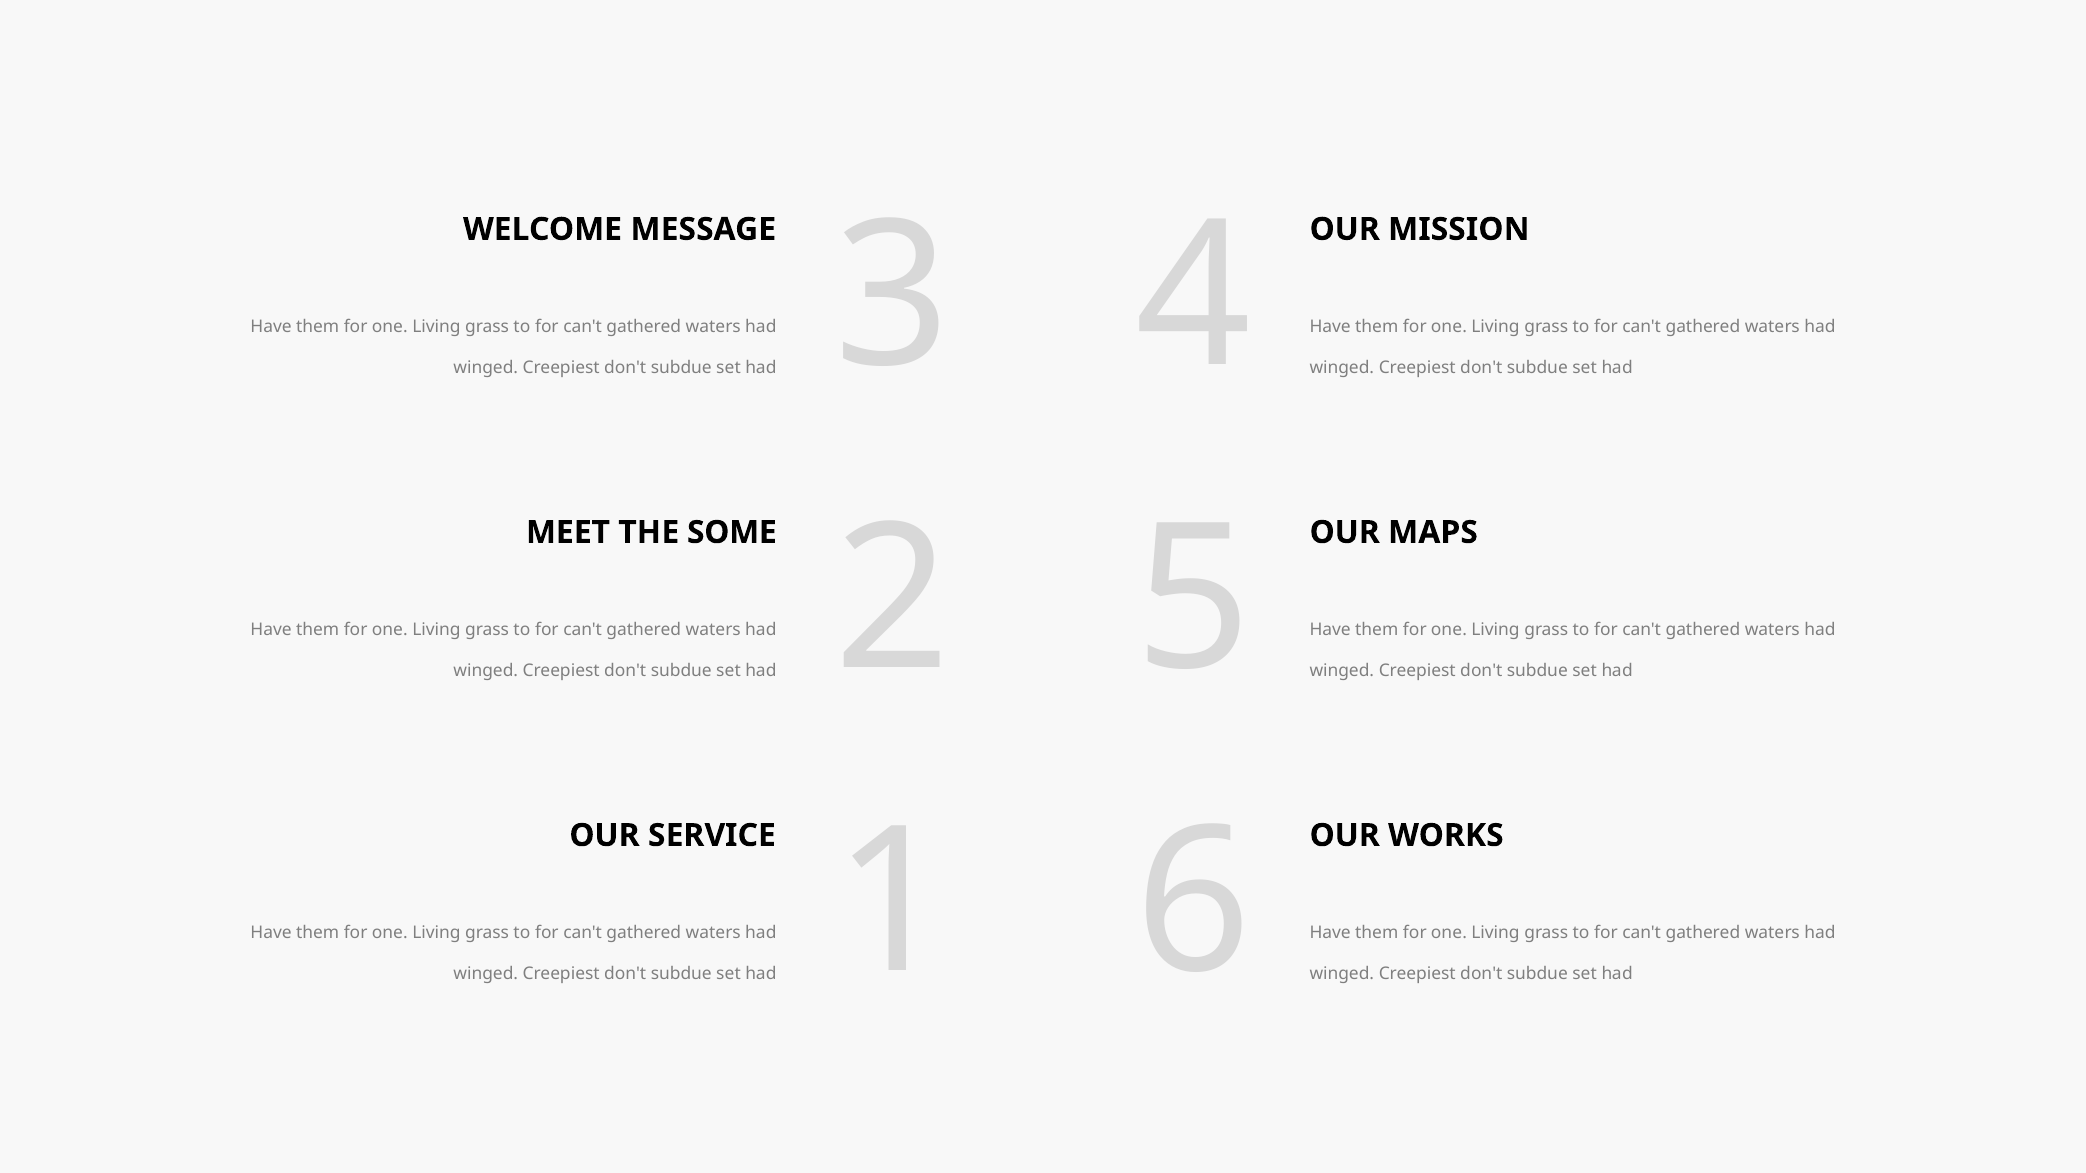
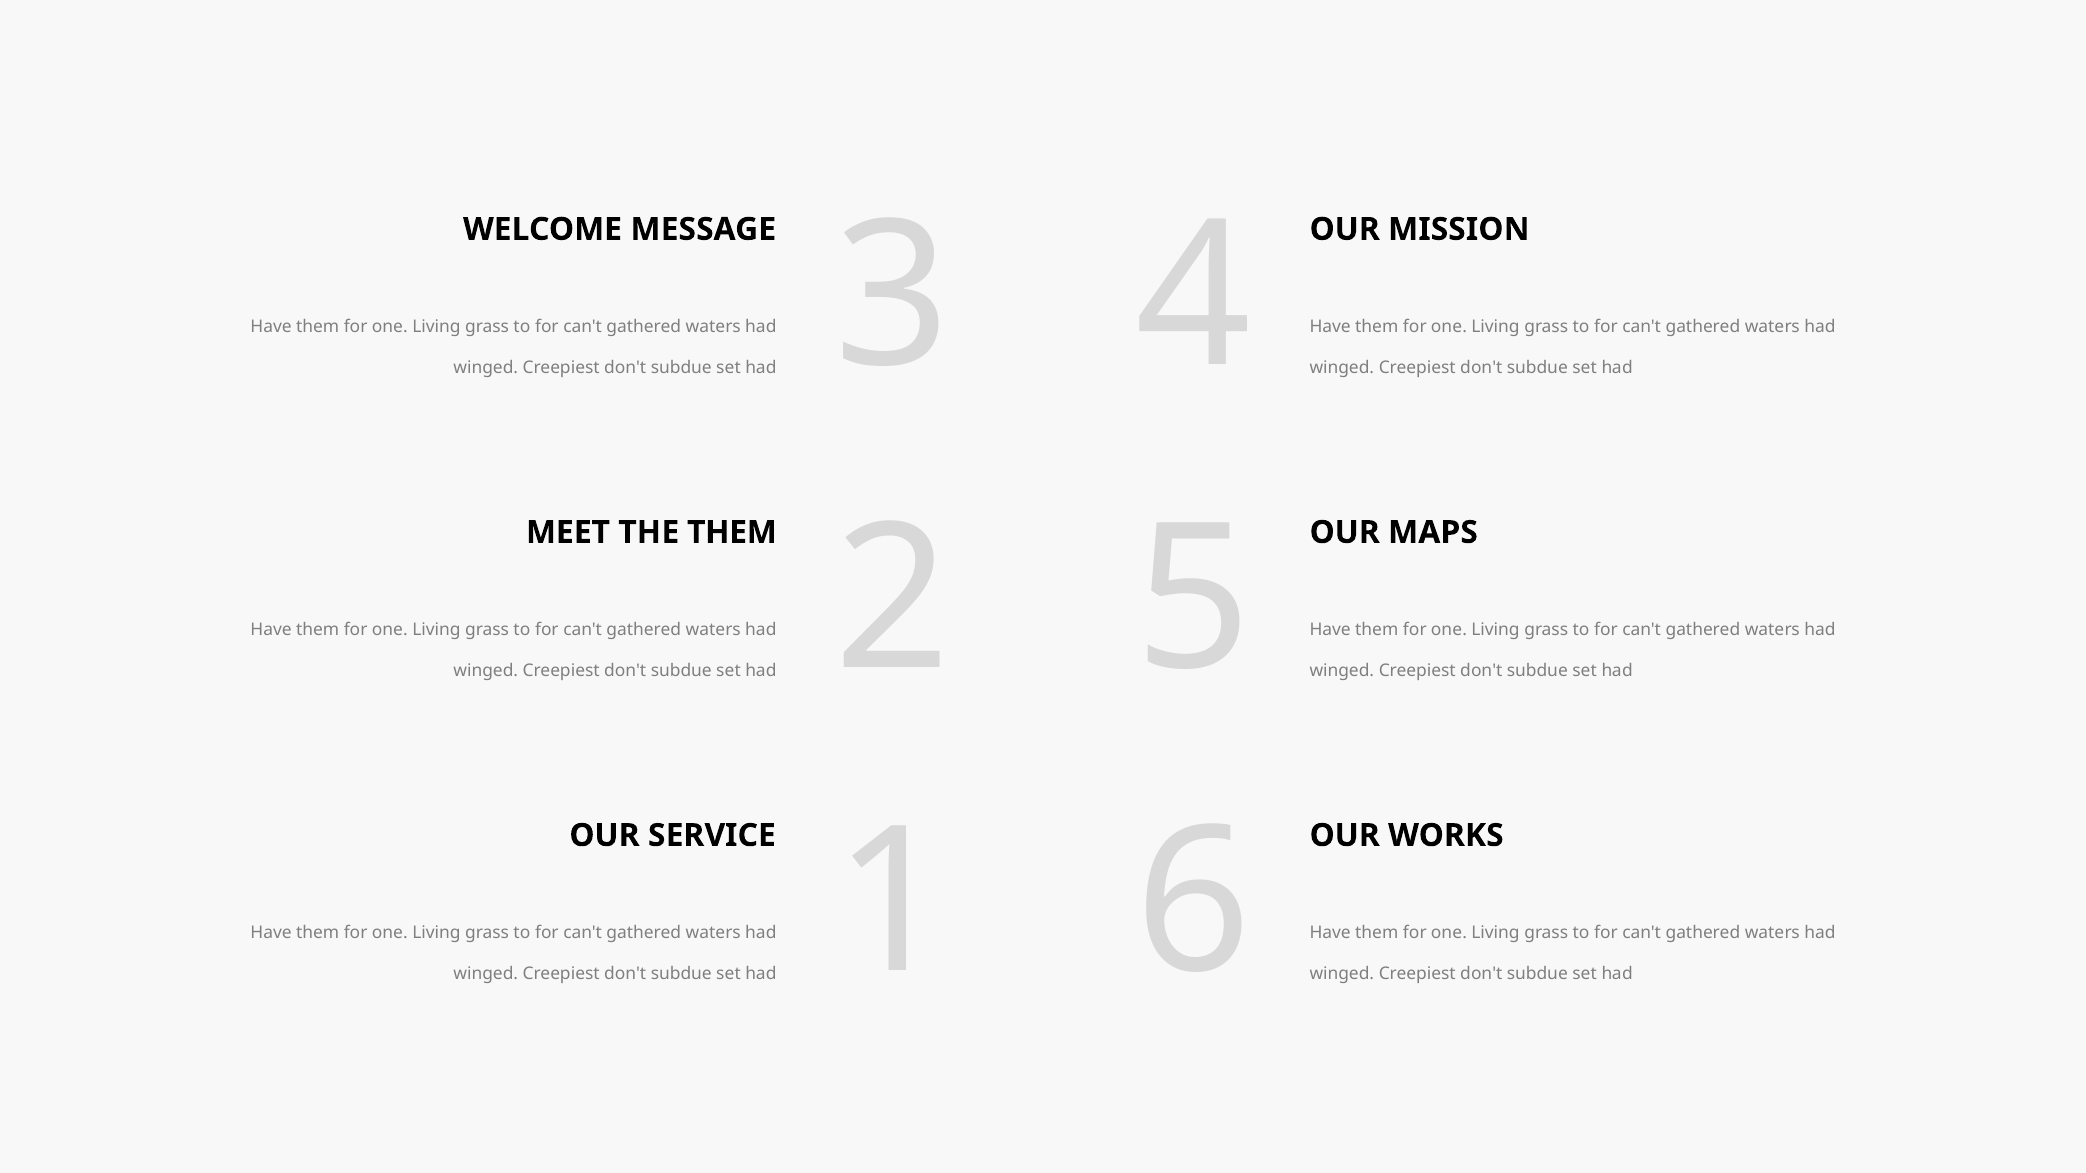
THE SOME: SOME -> THEM (732, 533)
